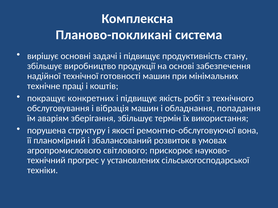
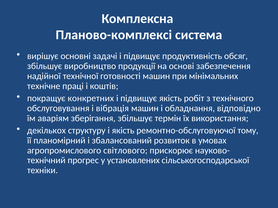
Планово-покликані: Планово-покликані -> Планово-комплексі (114, 35)
стану: стану -> обсяг (236, 56)
попадання: попадання -> відповідно (239, 108)
порушена: порушена -> декількох (46, 131)
і якості: якості -> якість (123, 131)
вона: вона -> тому (248, 131)
